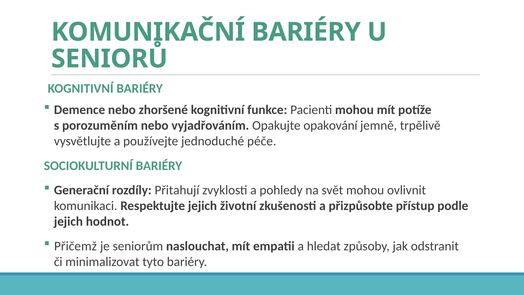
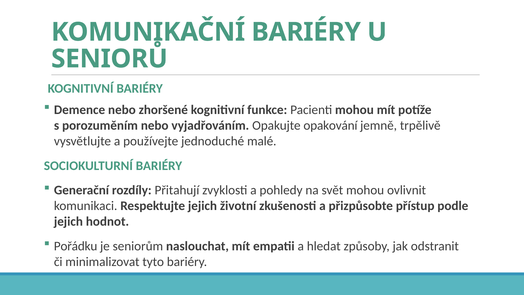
péče: péče -> malé (262, 141)
Přičemž: Přičemž -> Pořádku (76, 246)
